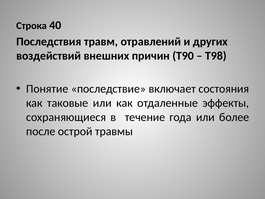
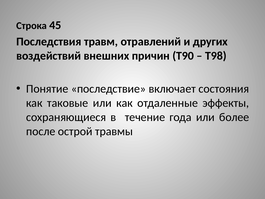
40: 40 -> 45 (55, 25)
